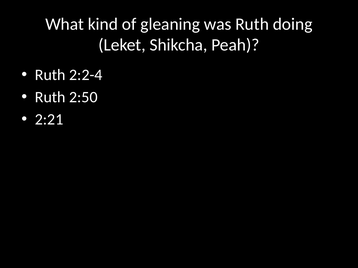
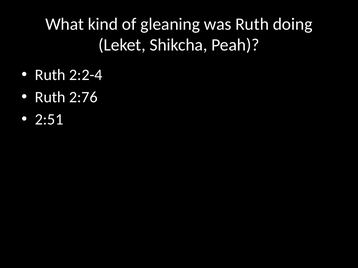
2:50: 2:50 -> 2:76 (83, 97)
2:21: 2:21 -> 2:51 (49, 120)
